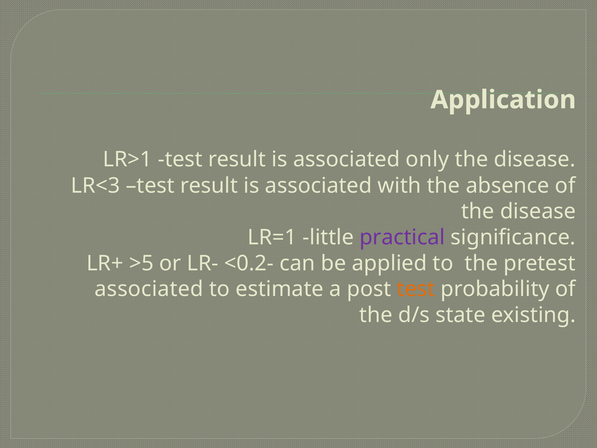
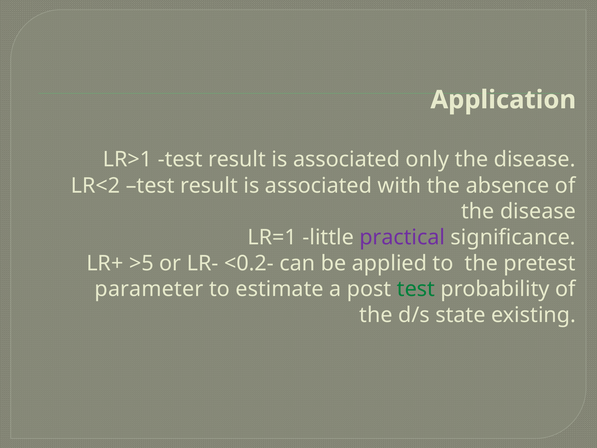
LR<3: LR<3 -> LR<2 (96, 186)
associated: associated -> parameter (149, 289)
test colour: orange -> green (416, 289)
